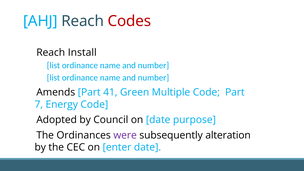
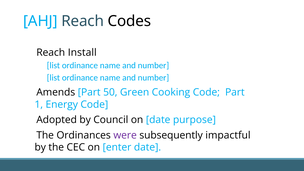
Codes colour: red -> black (129, 21)
41: 41 -> 50 (110, 92)
Multiple: Multiple -> Cooking (171, 92)
7: 7 -> 1 (39, 105)
alteration: alteration -> impactful (228, 135)
